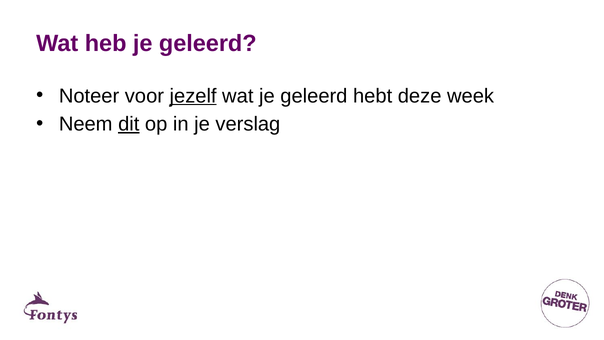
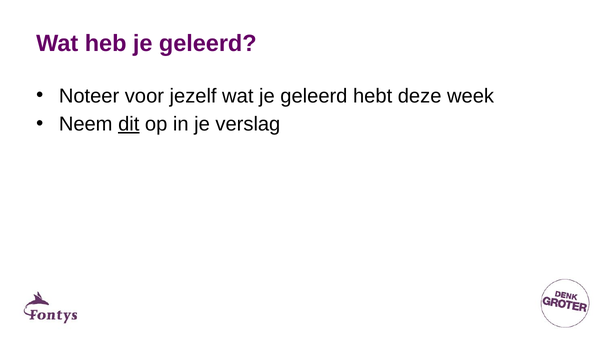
jezelf underline: present -> none (193, 96)
